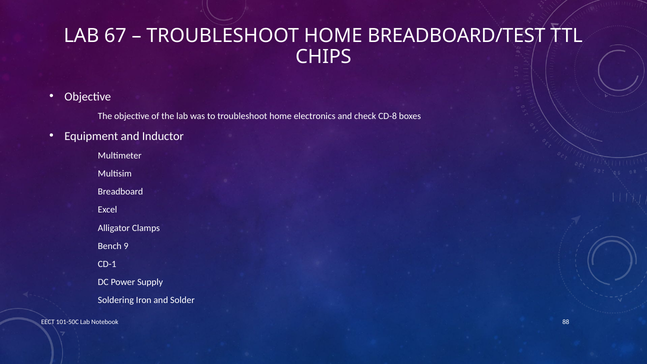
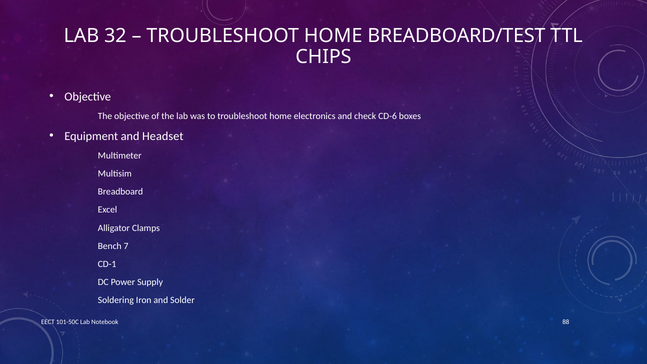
67: 67 -> 32 (115, 36)
CD-8: CD-8 -> CD-6 (388, 116)
Inductor: Inductor -> Headset (163, 136)
9: 9 -> 7 (126, 246)
